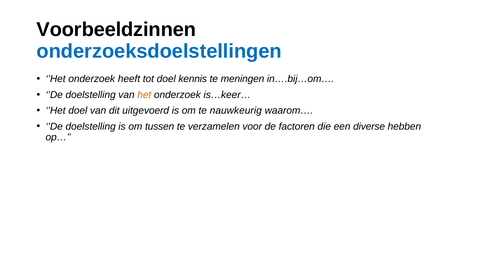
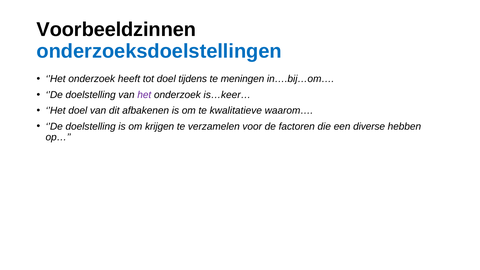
kennis: kennis -> tijdens (193, 79)
het colour: orange -> purple (144, 95)
uitgevoerd: uitgevoerd -> afbakenen (146, 111)
nauwkeurig: nauwkeurig -> kwalitatieve (236, 111)
tussen: tussen -> krijgen (160, 126)
